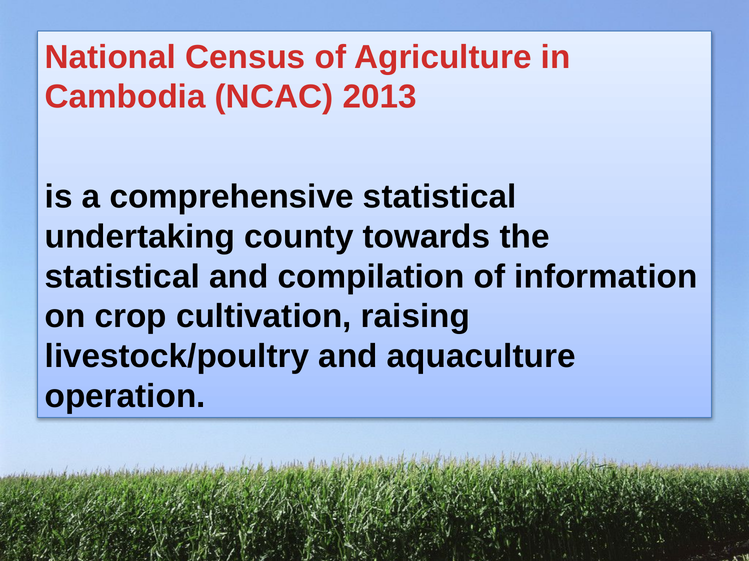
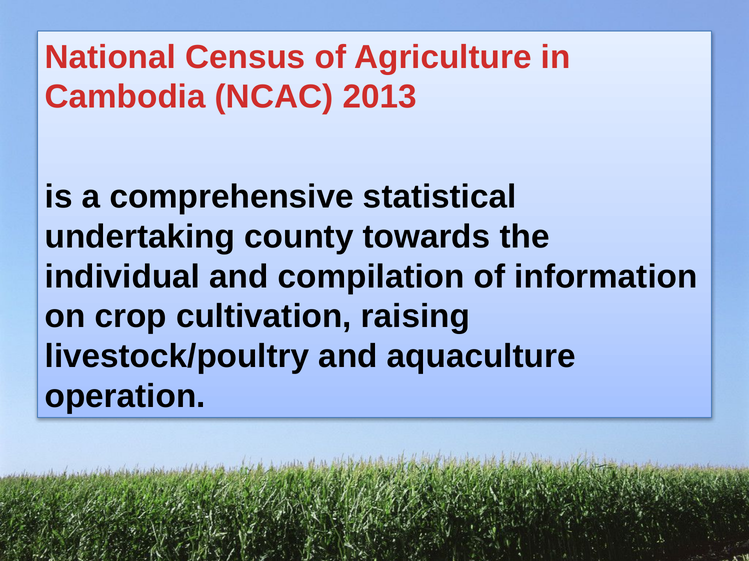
statistical: statistical -> individual (122, 277)
